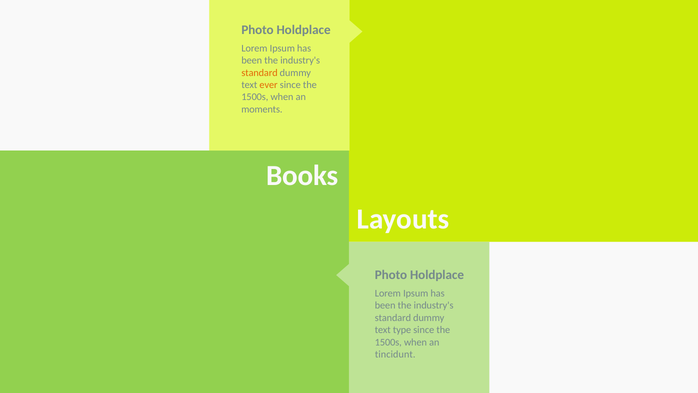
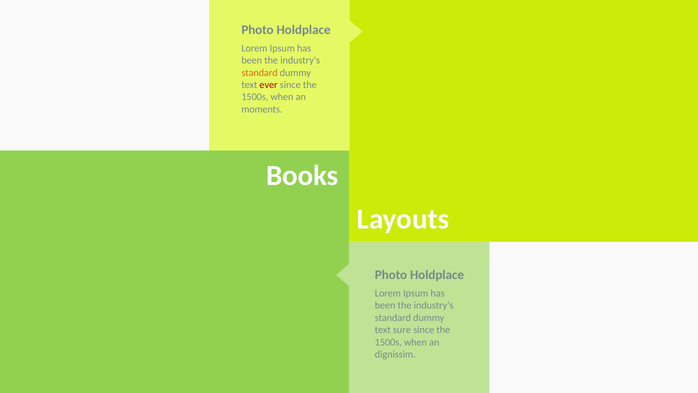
ever colour: orange -> red (269, 85)
type: type -> sure (402, 330)
tincidunt: tincidunt -> dignissim (395, 354)
